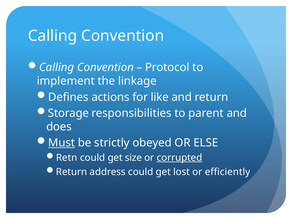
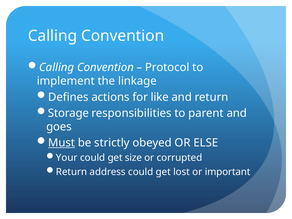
does: does -> goes (59, 127)
Retn: Retn -> Your (67, 158)
corrupted underline: present -> none (179, 158)
efficiently: efficiently -> important (228, 172)
